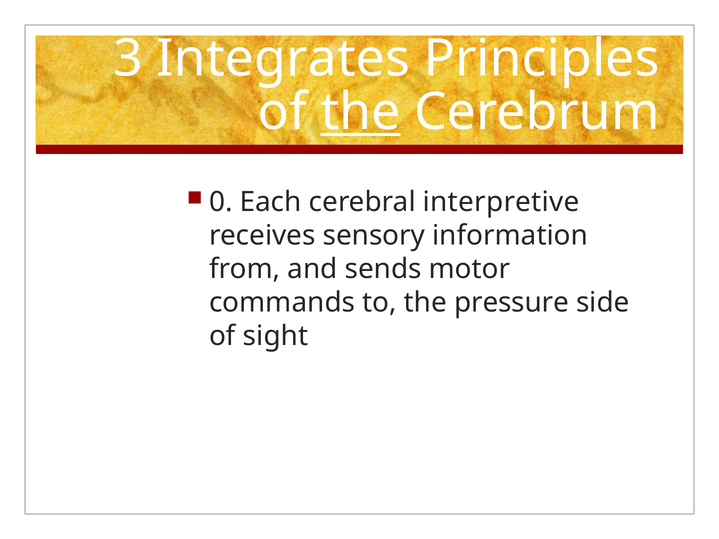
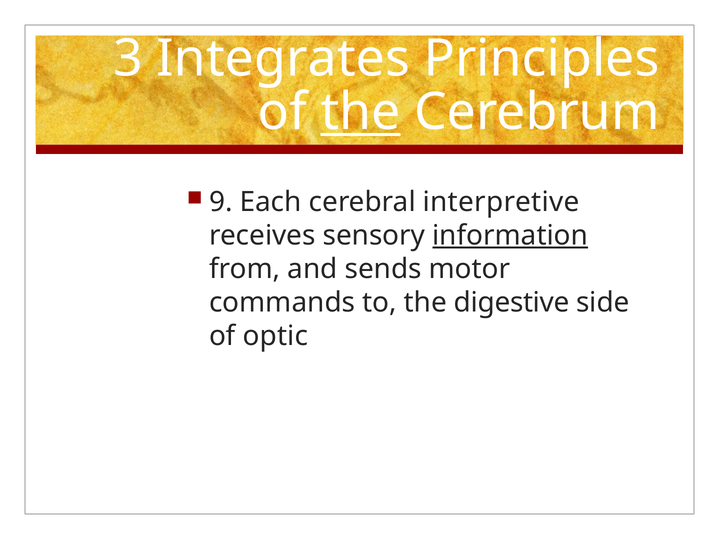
0: 0 -> 9 (221, 202)
information underline: none -> present (510, 236)
pressure: pressure -> digestive (512, 303)
sight: sight -> optic (275, 336)
